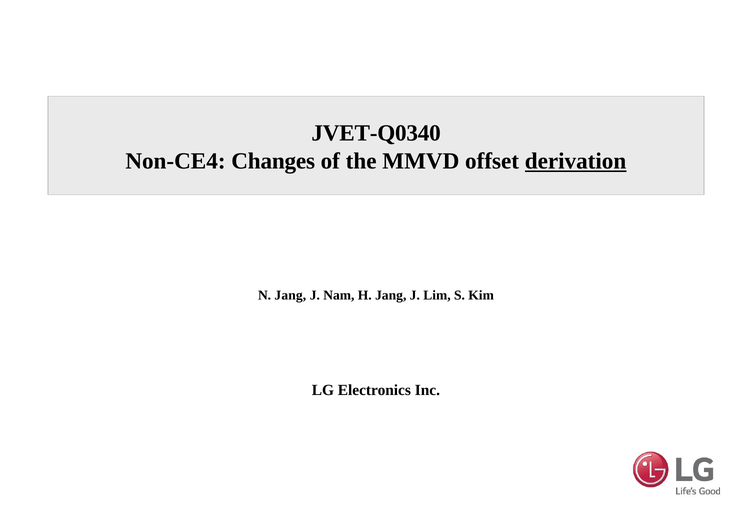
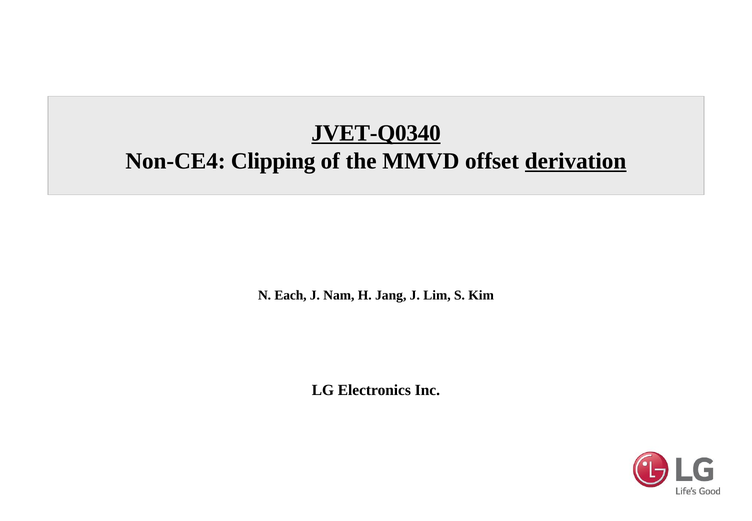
JVET-Q0340 underline: none -> present (376, 133)
Changes: Changes -> Clipping (273, 161)
N Jang: Jang -> Each (290, 295)
